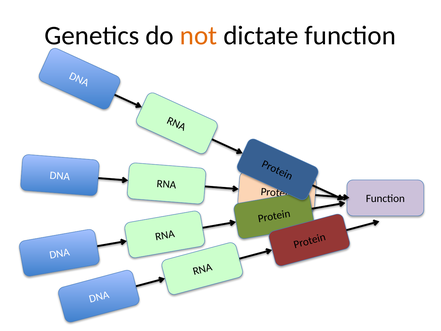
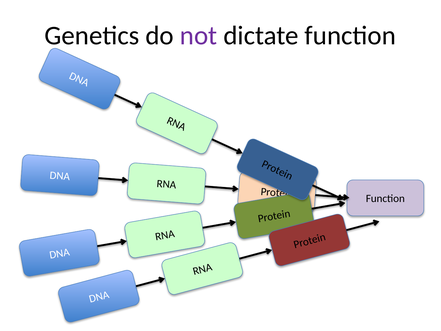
not colour: orange -> purple (199, 36)
